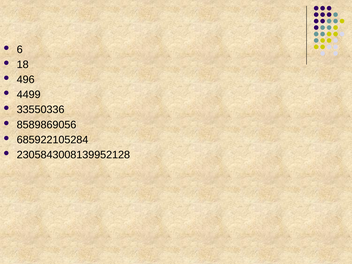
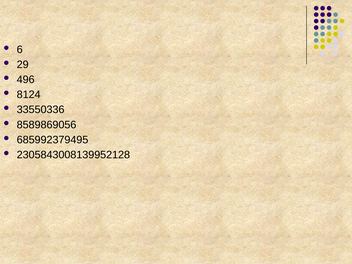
18: 18 -> 29 (23, 65)
4499: 4499 -> 8124 (29, 95)
685922105284: 685922105284 -> 685992379495 (53, 140)
